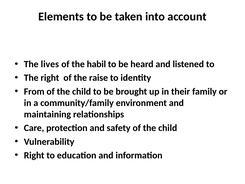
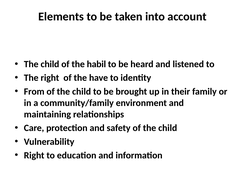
lives: lives -> child (50, 64)
raise: raise -> have (99, 78)
